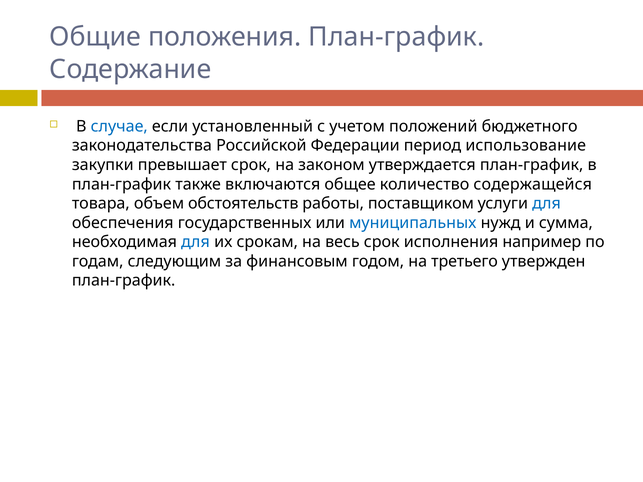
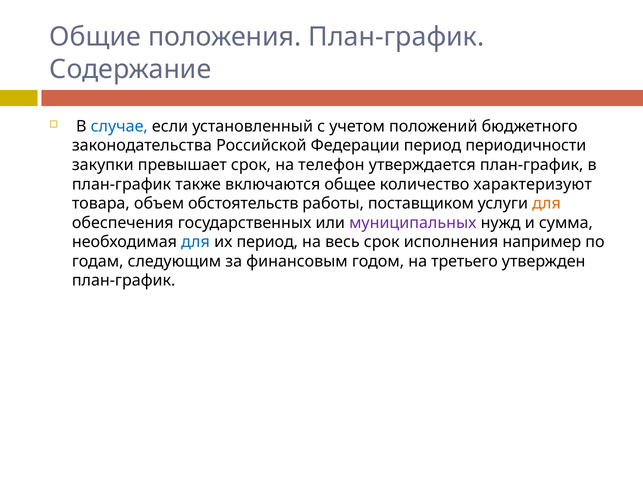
использование: использование -> периодичности (526, 146)
законом: законом -> телефон (331, 165)
содержащейся: содержащейся -> характеризуют (533, 184)
для colour: blue -> orange (547, 204)
муниципальных colour: blue -> purple (413, 223)
их срокам: срокам -> период (267, 242)
